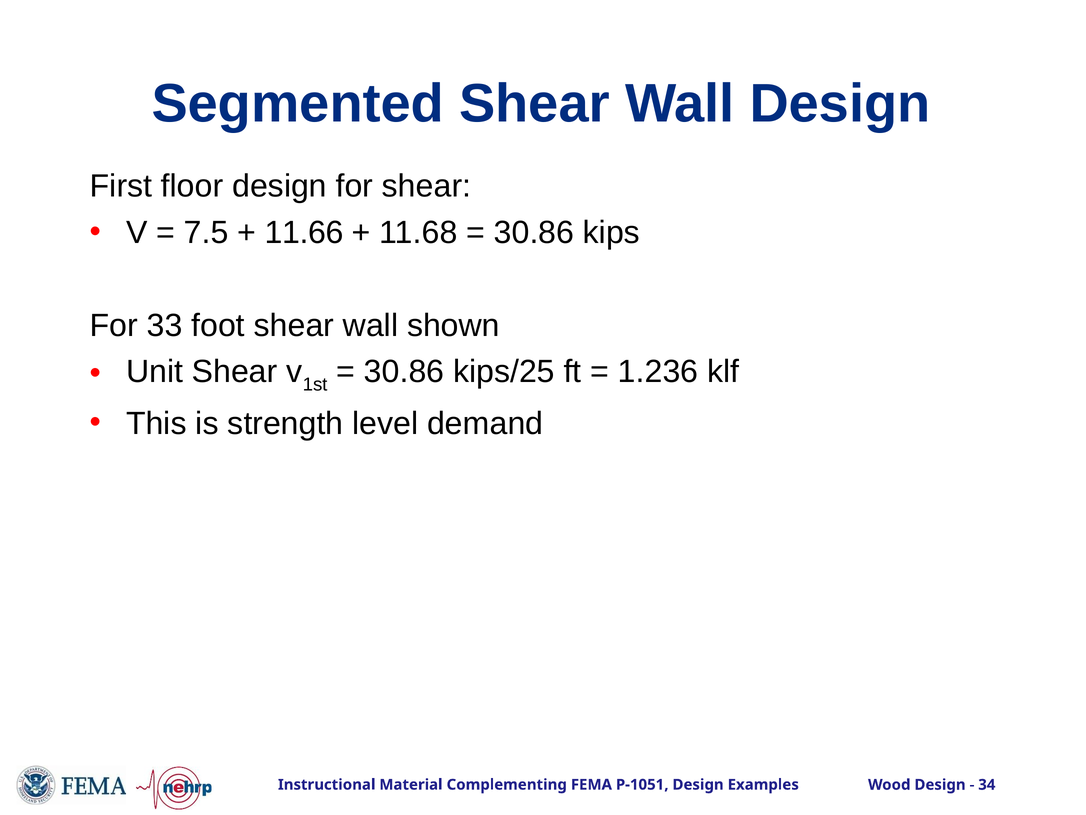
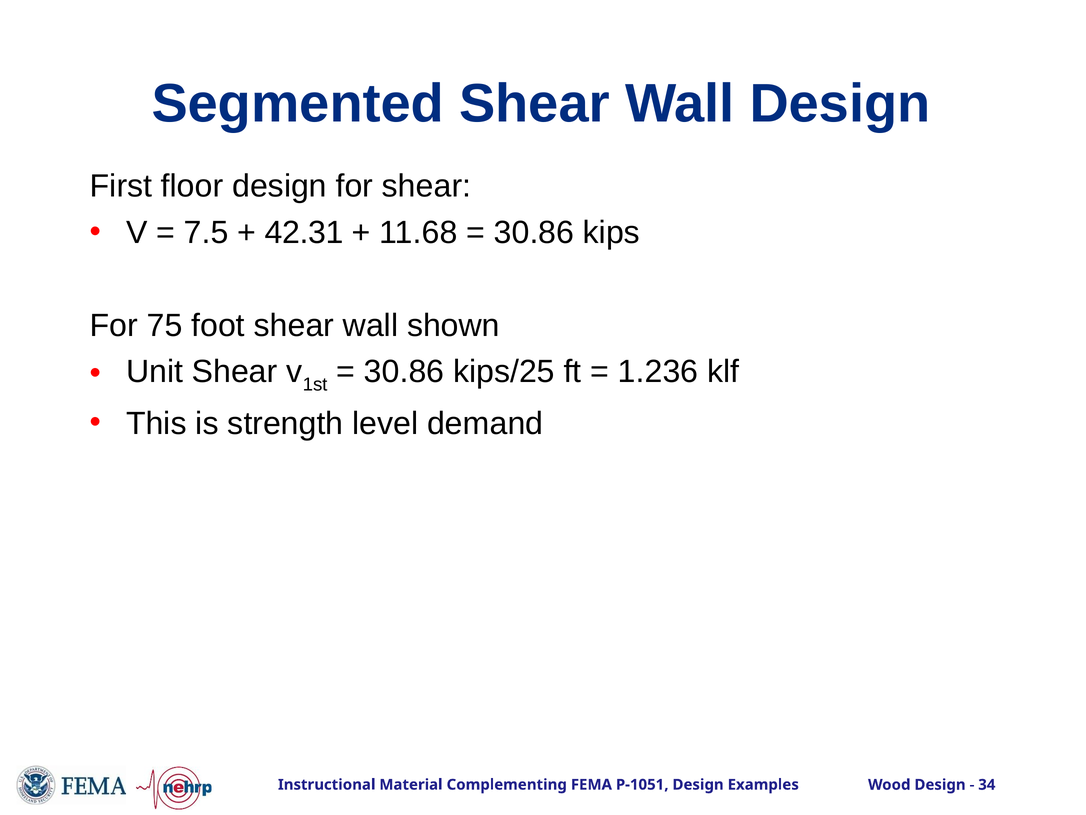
11.66: 11.66 -> 42.31 (304, 233)
33: 33 -> 75 (165, 325)
